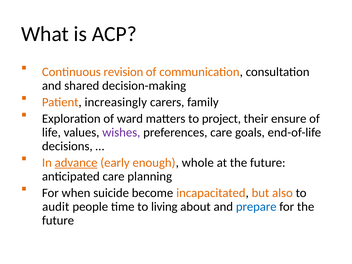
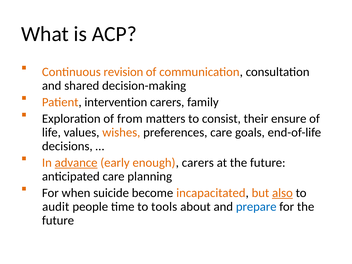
increasingly: increasingly -> intervention (116, 102)
ward: ward -> from (130, 119)
project: project -> consist (221, 119)
wishes colour: purple -> orange (121, 132)
enough whole: whole -> carers (198, 163)
also underline: none -> present (282, 193)
living: living -> tools (164, 207)
